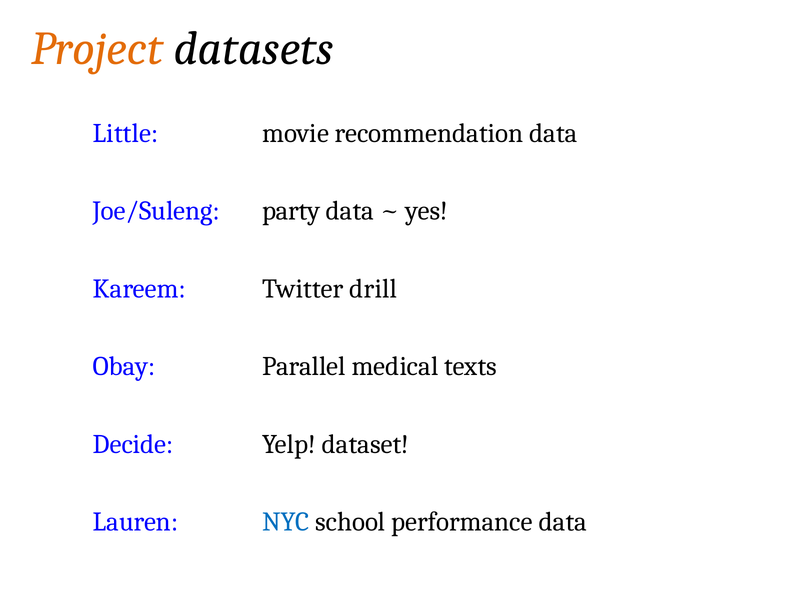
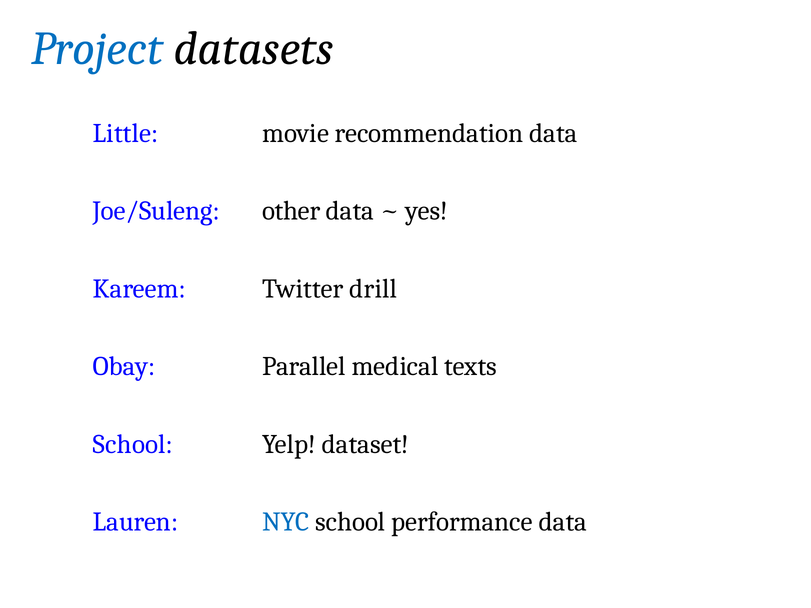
Project colour: orange -> blue (97, 49)
party: party -> other (291, 211)
Decide: Decide -> School (133, 444)
